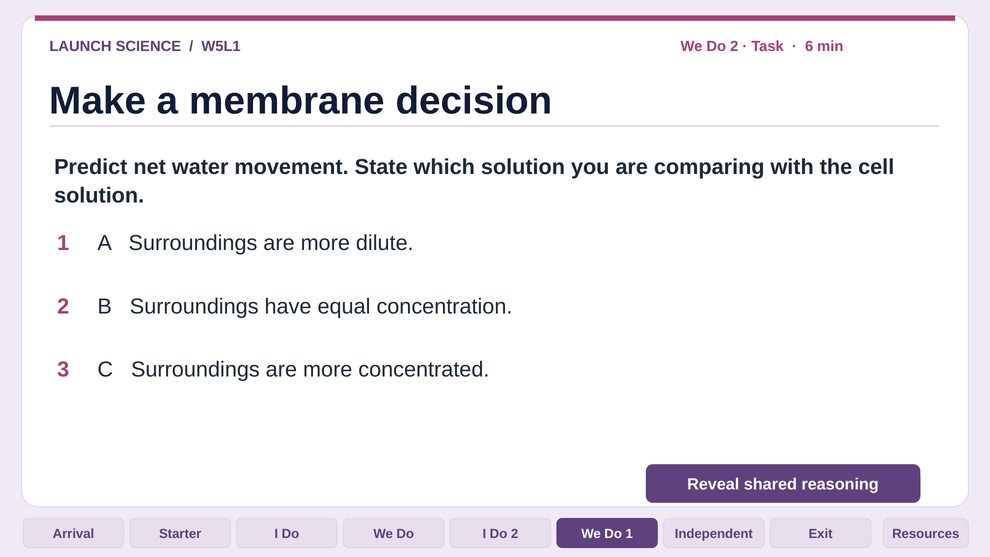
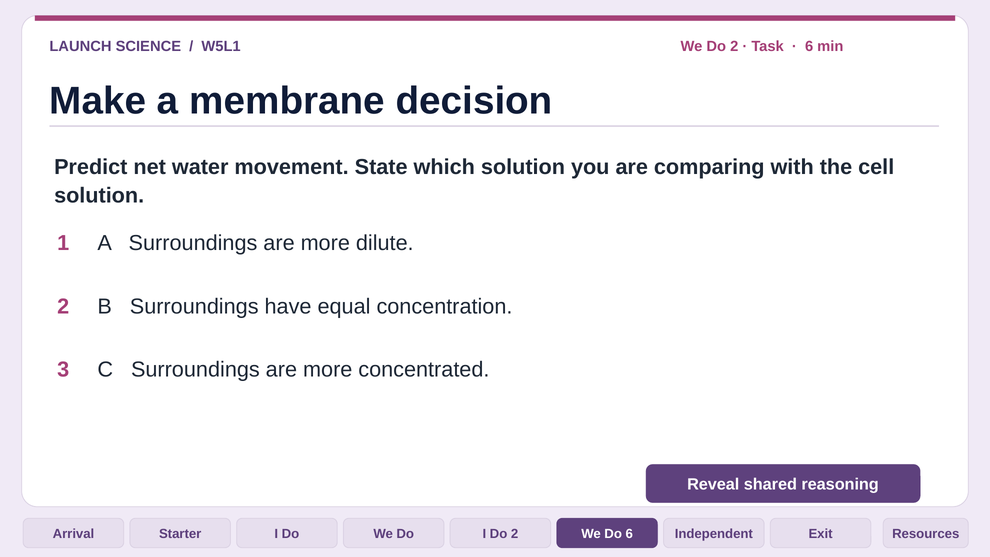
Do 1: 1 -> 6 (629, 534)
